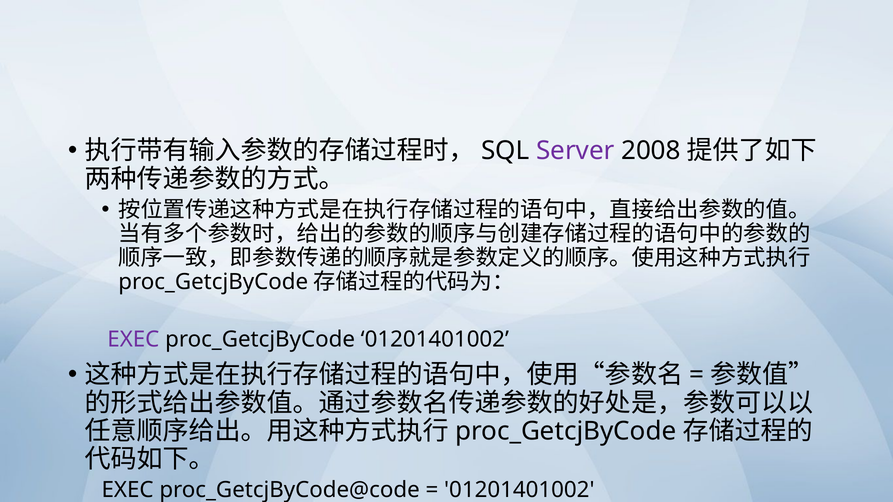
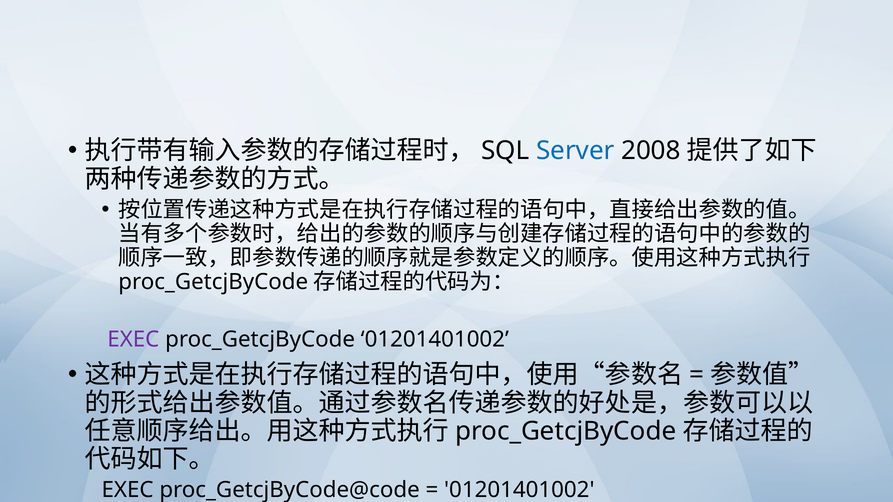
Server colour: purple -> blue (575, 151)
